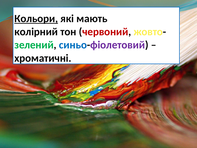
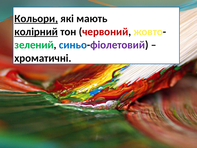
колірний underline: none -> present (36, 32)
